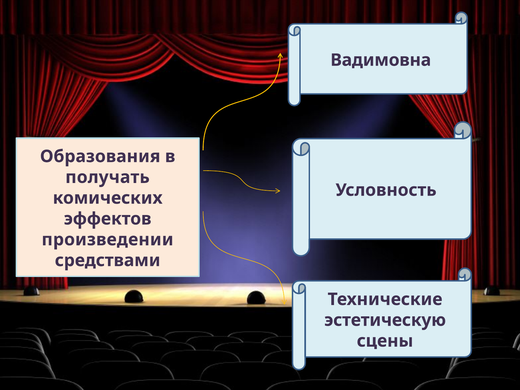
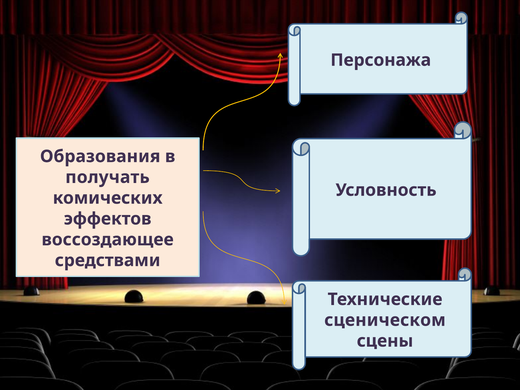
Вадимовна: Вадимовна -> Персонажа (381, 60)
произведении: произведении -> воссоздающее (108, 240)
эстетическую: эстетическую -> сценическом (385, 320)
